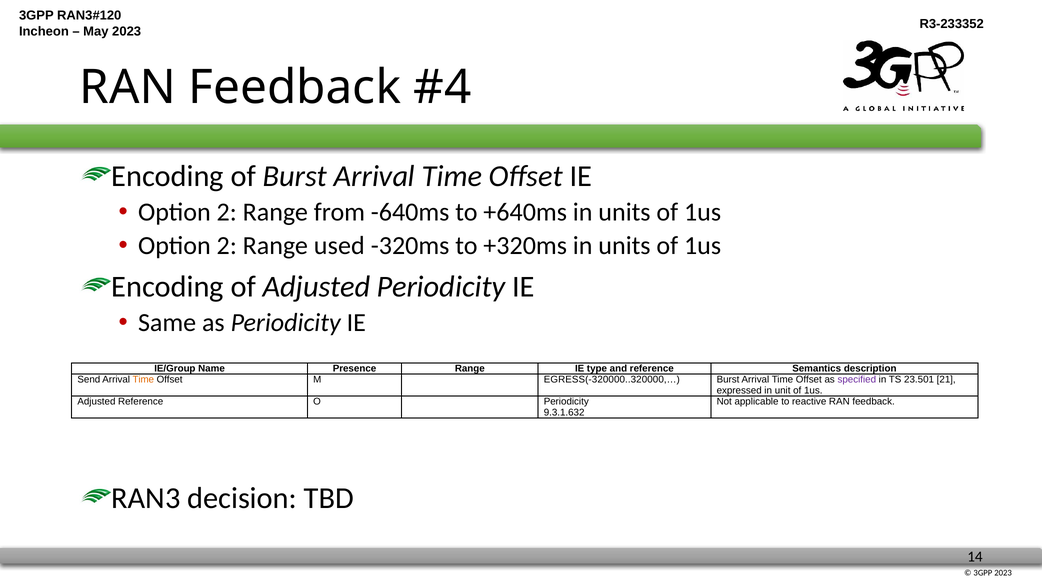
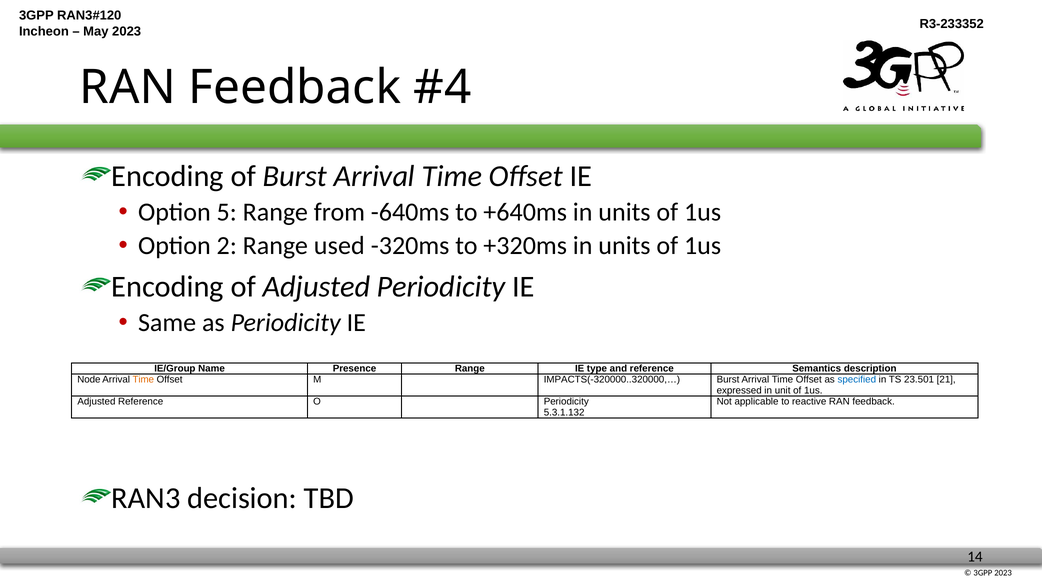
2: 2 -> 5 (227, 212)
Send: Send -> Node (89, 380)
EGRESS(-320000..320000,…: EGRESS(-320000..320000,… -> IMPACTS(-320000..320000,… (612, 380)
specified colour: purple -> blue (857, 380)
9.3.1.632: 9.3.1.632 -> 5.3.1.132 (564, 413)
